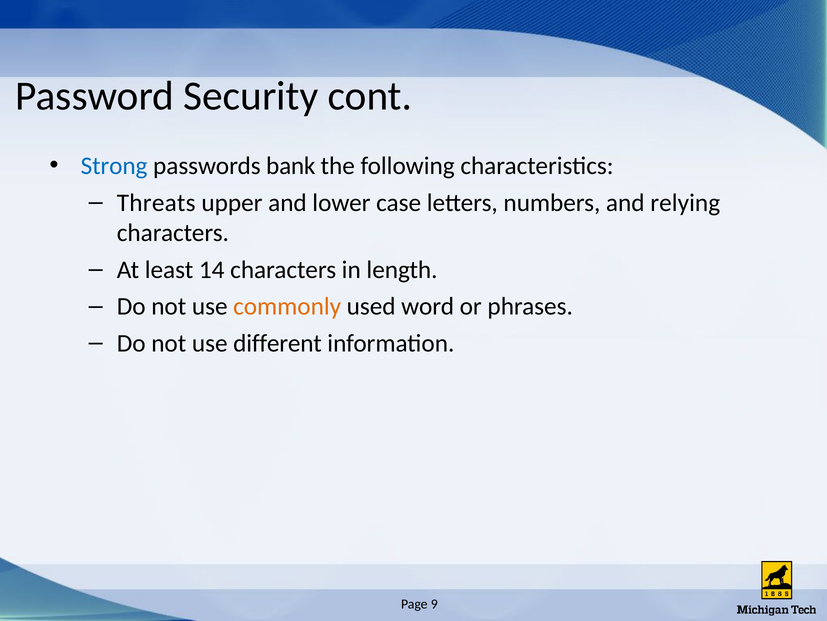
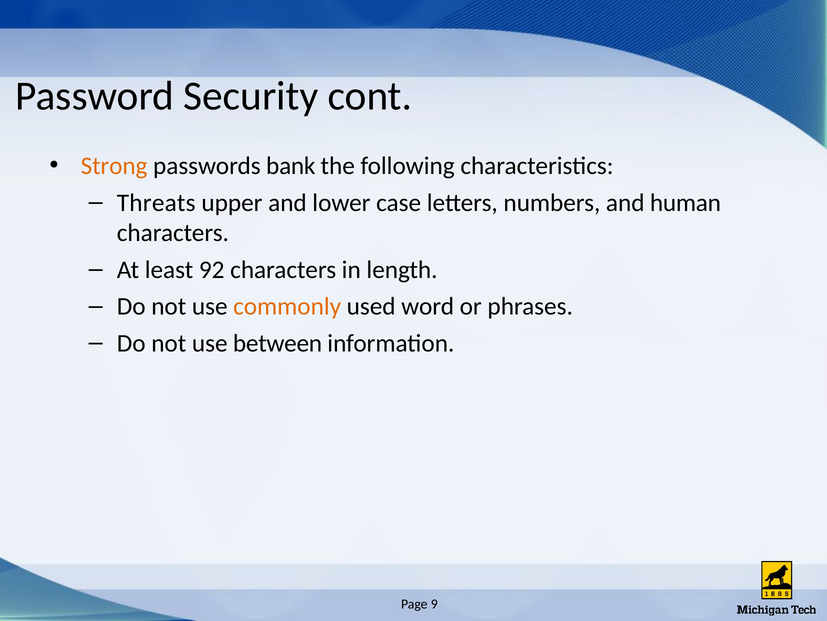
Strong colour: blue -> orange (114, 166)
relying: relying -> human (685, 202)
14: 14 -> 92 (212, 269)
different: different -> between (278, 343)
